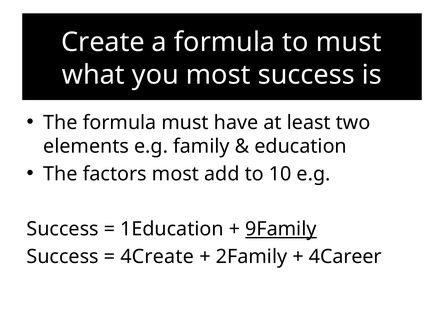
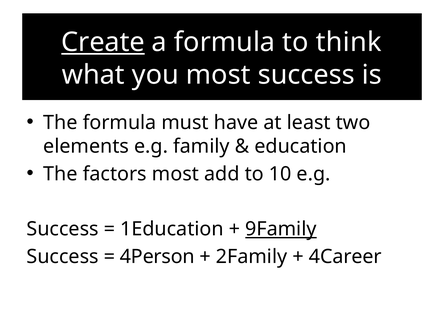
Create underline: none -> present (103, 42)
to must: must -> think (349, 42)
4Create: 4Create -> 4Person (157, 257)
